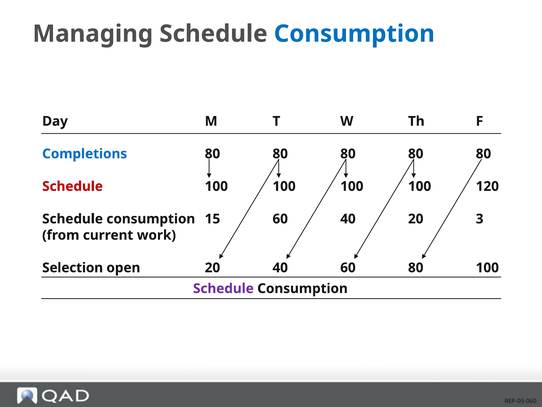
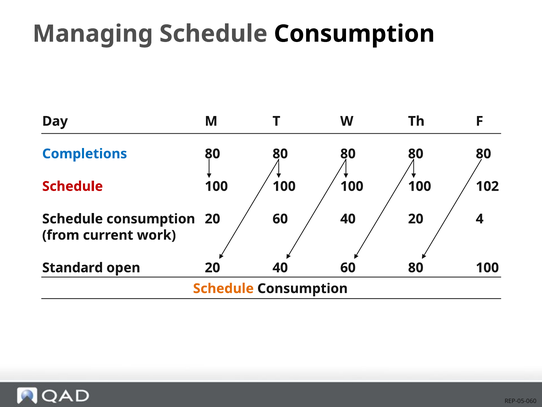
Consumption colour: blue -> black (354, 34)
120: 120 -> 102 (487, 186)
consumption 15: 15 -> 20 (212, 219)
3: 3 -> 4 (480, 219)
Selection: Selection -> Standard (73, 267)
Schedule colour: purple -> orange (223, 288)
